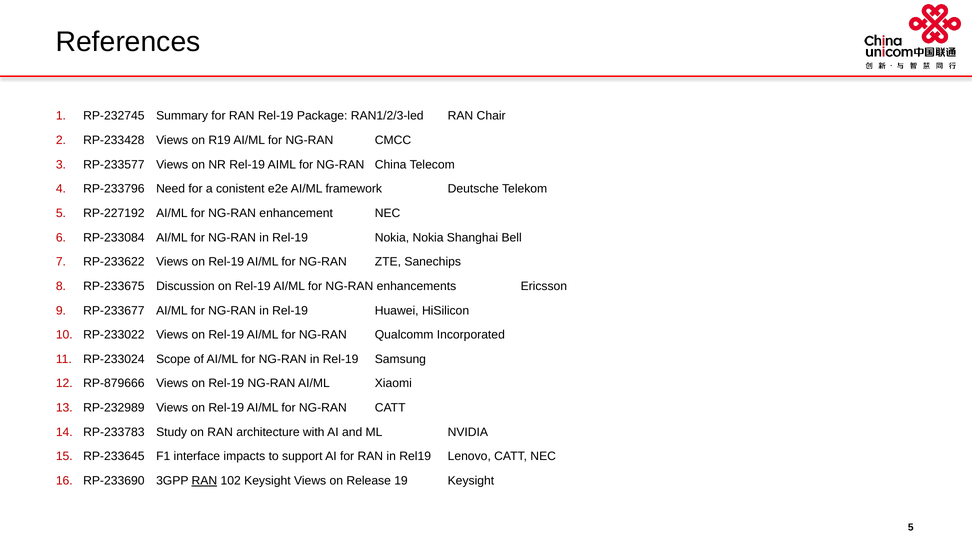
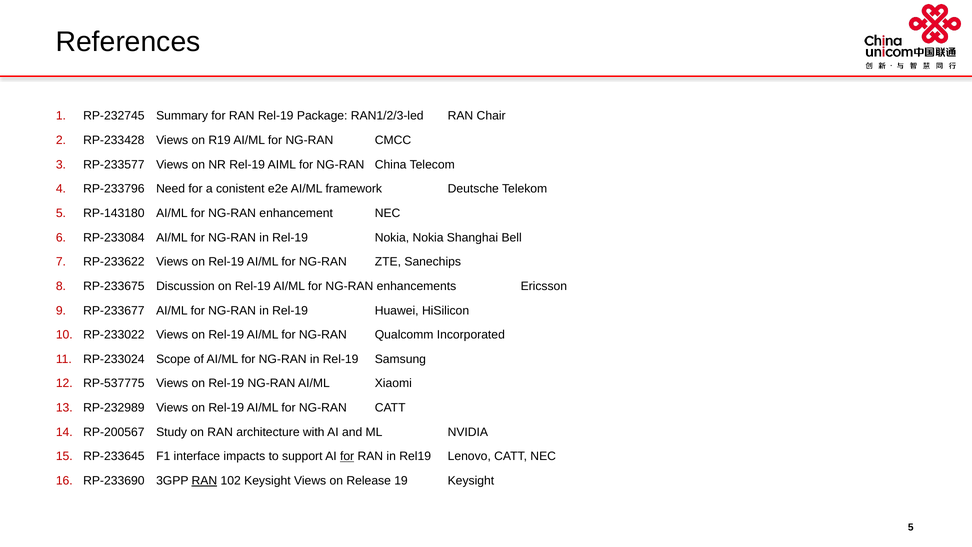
RP-227192: RP-227192 -> RP-143180 (114, 213)
RP-879666: RP-879666 -> RP-537775 (114, 383)
RP-233783: RP-233783 -> RP-200567 (114, 432)
for underline: none -> present (347, 456)
